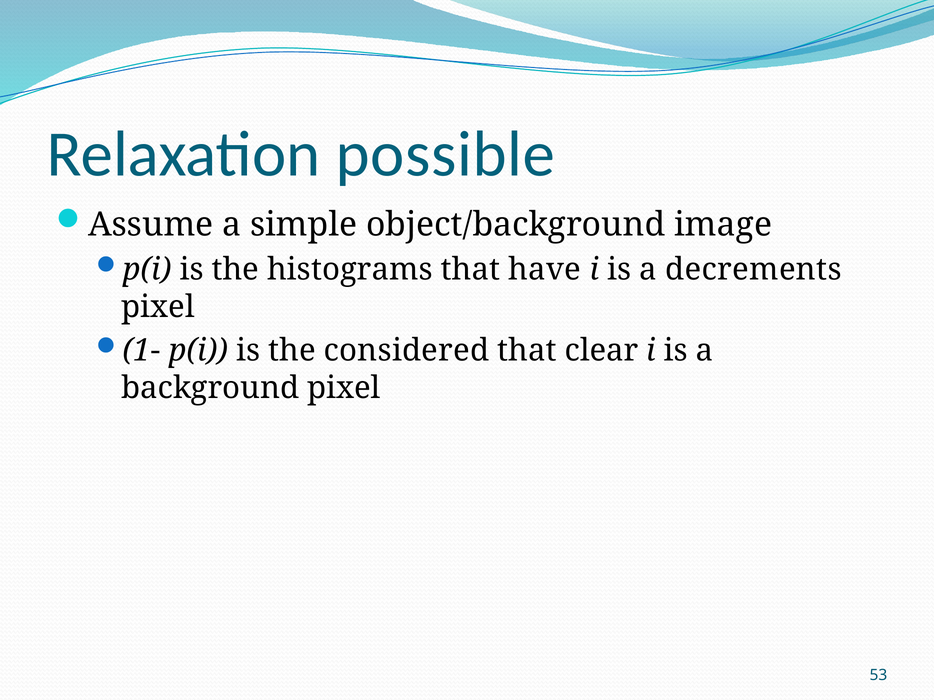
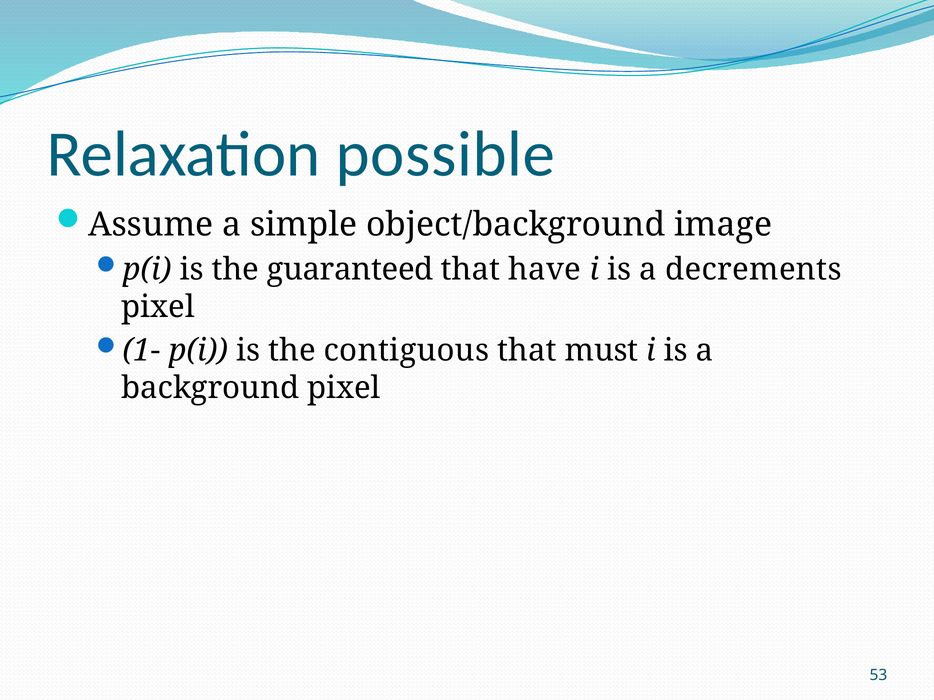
histograms: histograms -> guaranteed (350, 270)
considered: considered -> contiguous (406, 351)
clear: clear -> must (602, 351)
